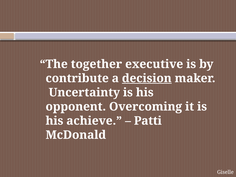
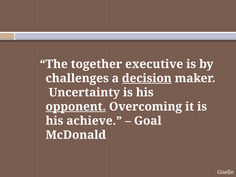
contribute: contribute -> challenges (77, 78)
opponent underline: none -> present (76, 107)
Patti: Patti -> Goal (148, 121)
